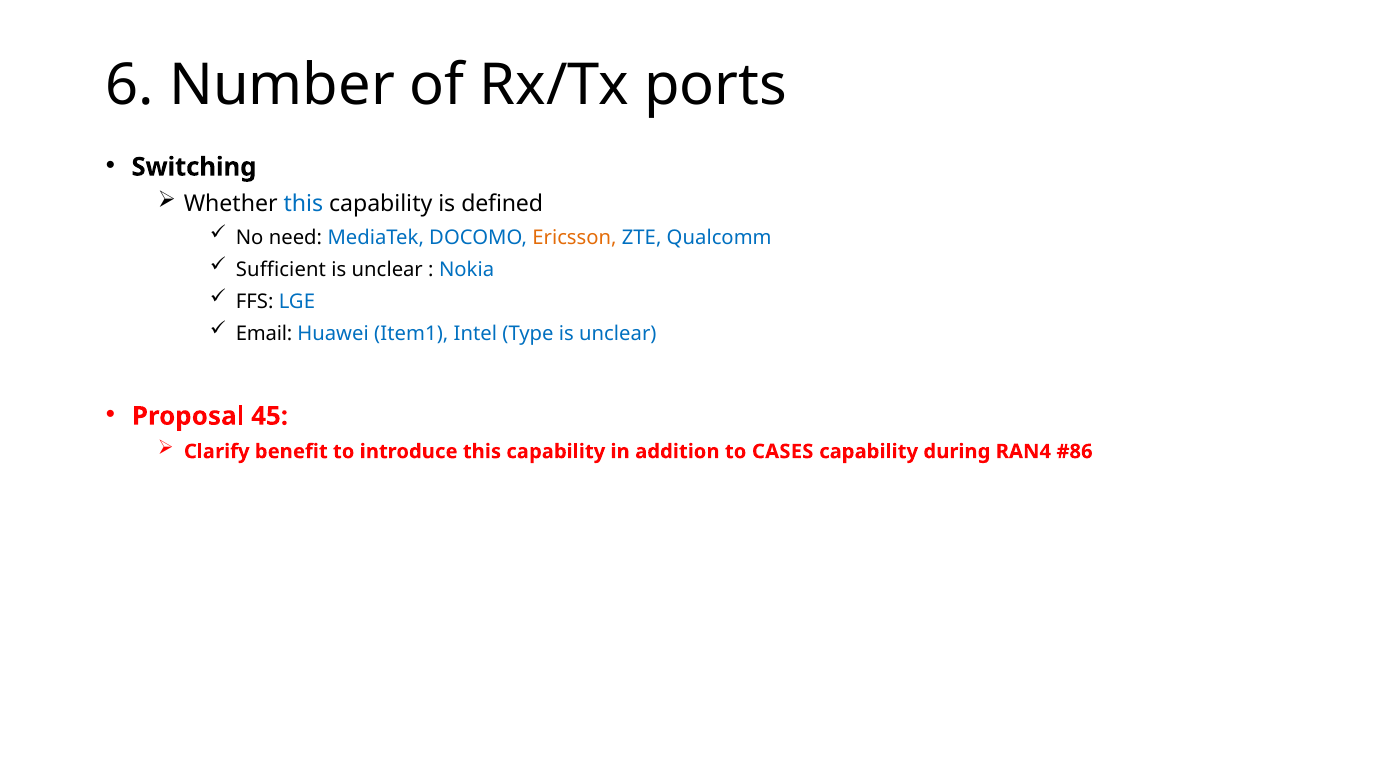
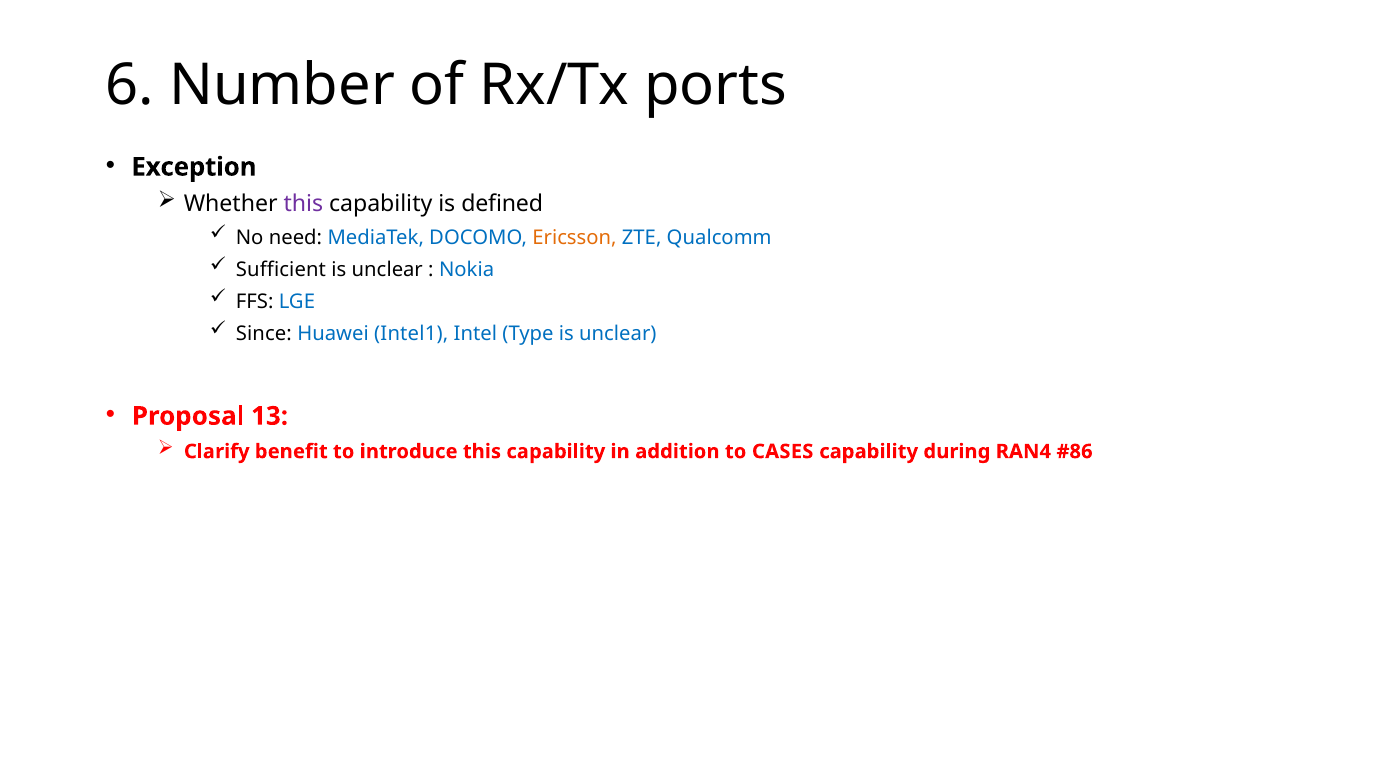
Switching: Switching -> Exception (194, 167)
this colour: blue -> purple (303, 204)
Email: Email -> Since (264, 334)
Item1: Item1 -> Intel1 (411, 334)
45: 45 -> 13 (270, 416)
